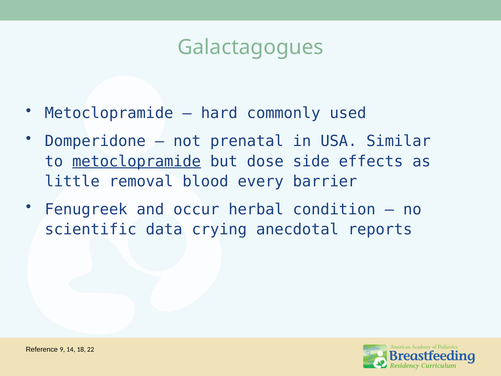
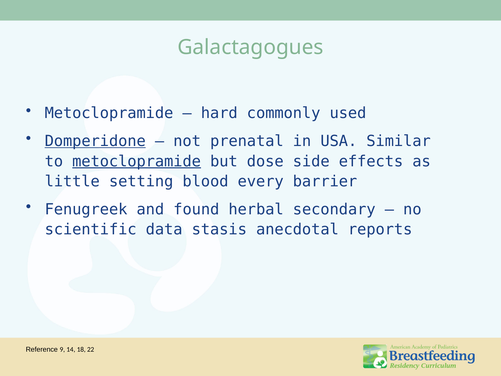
Domperidone underline: none -> present (95, 141)
removal: removal -> setting (141, 181)
occur: occur -> found (196, 209)
condition: condition -> secondary (334, 209)
crying: crying -> stasis (219, 229)
